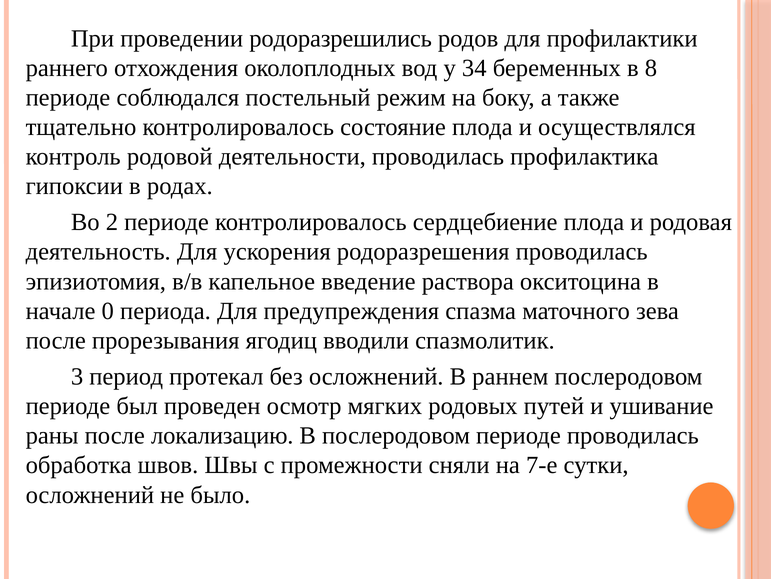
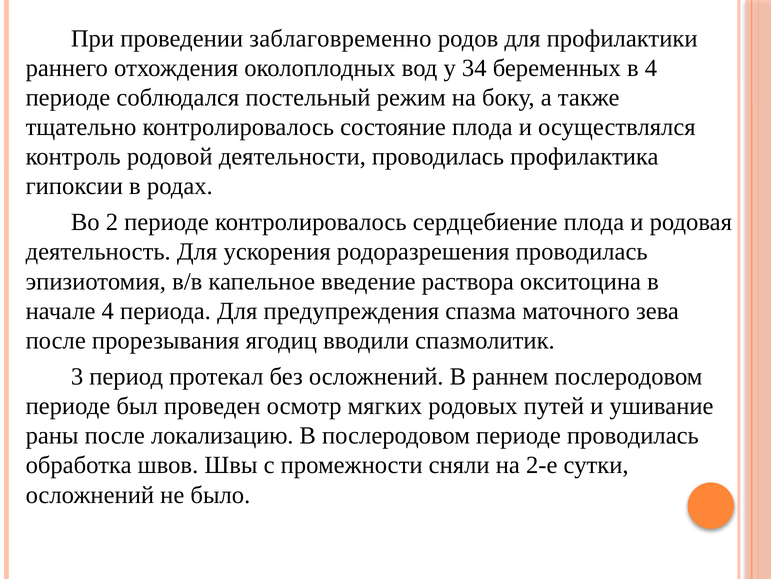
родоразрешились: родоразрешились -> заблаговременно (340, 38)
в 8: 8 -> 4 (651, 68)
начале 0: 0 -> 4 (108, 311)
7-е: 7-е -> 2-е (542, 465)
